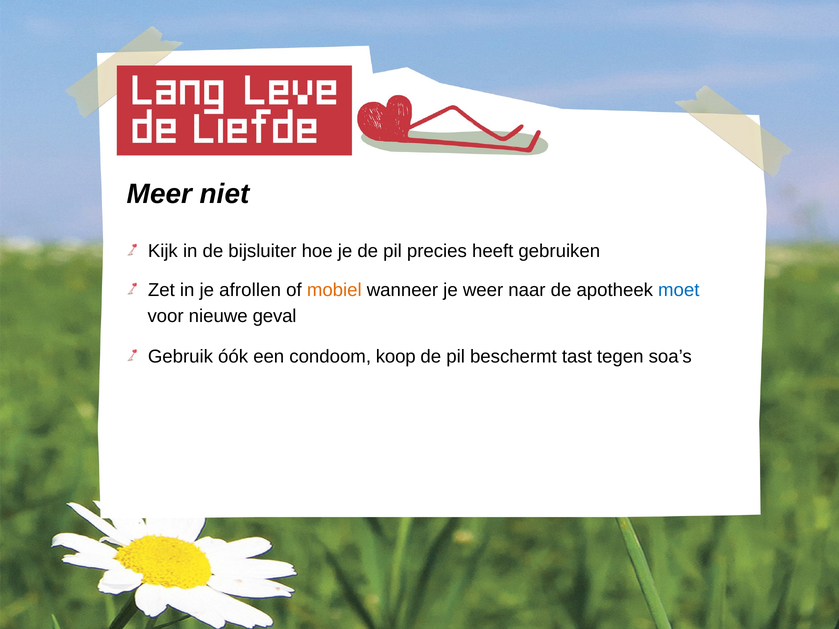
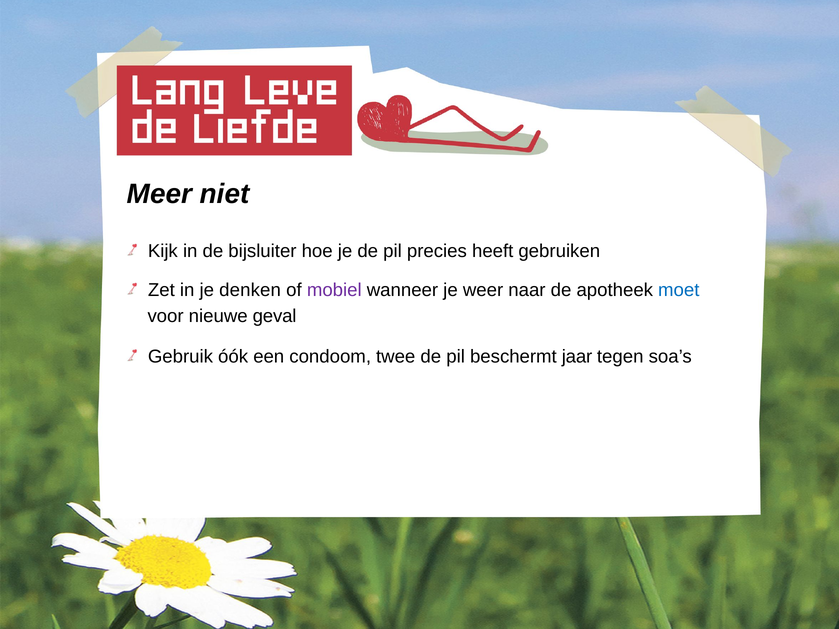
afrollen: afrollen -> denken (250, 290)
mobiel colour: orange -> purple (334, 290)
koop: koop -> twee (396, 357)
tast: tast -> jaar (577, 357)
